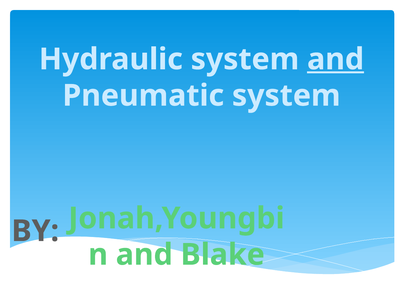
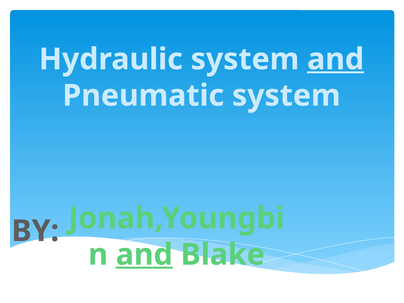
and underline: none -> present (144, 255)
